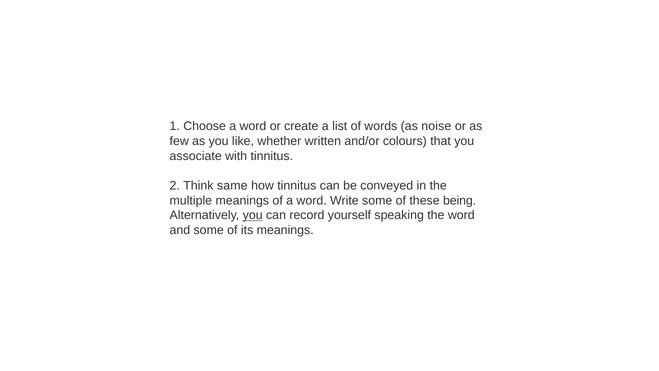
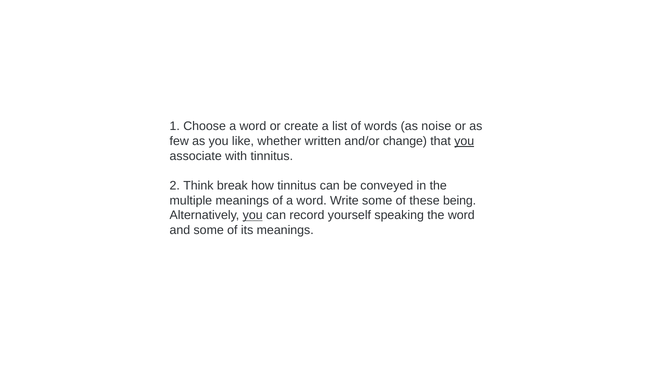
colours: colours -> change (405, 141)
you underline: none -> present (464, 141)
same: same -> break (232, 185)
